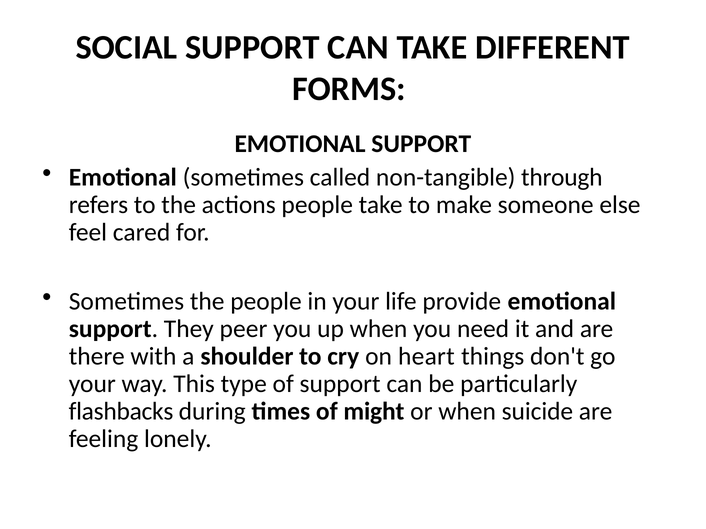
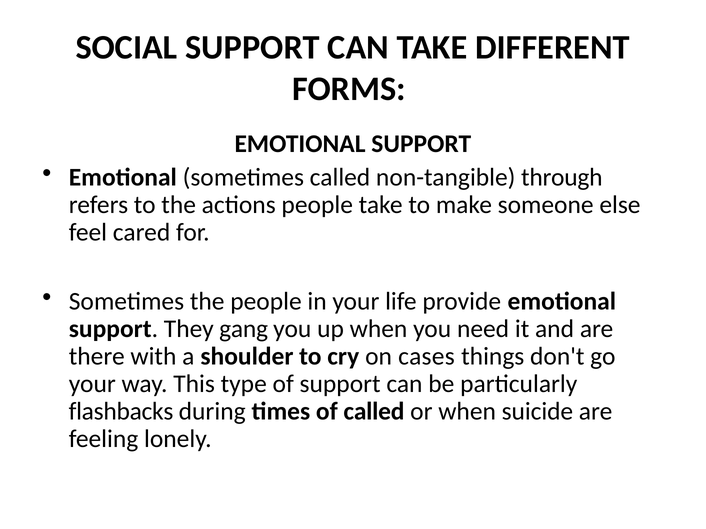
peer: peer -> gang (244, 329)
heart: heart -> cases (426, 357)
of might: might -> called (374, 412)
